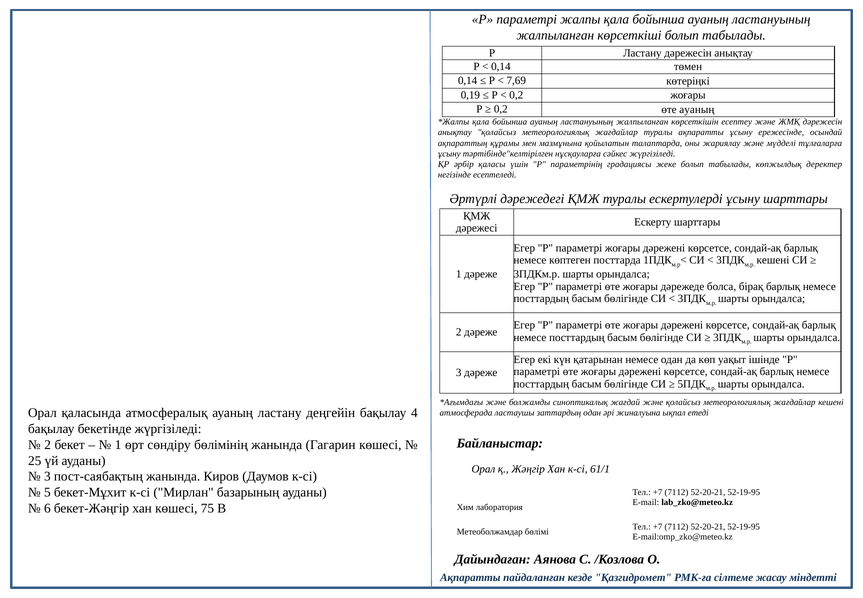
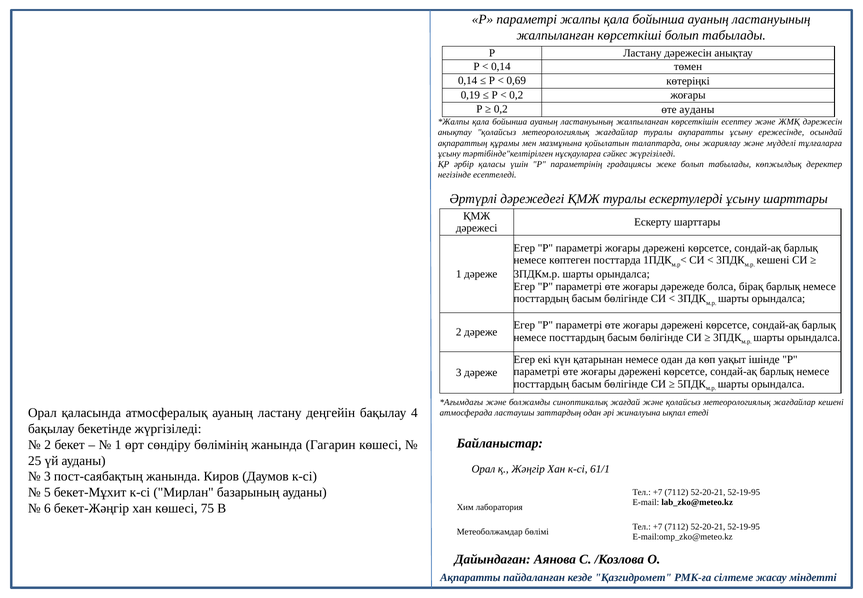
7,69: 7,69 -> 0,69 (516, 81)
өте ауаның: ауаның -> ауданы (697, 109)
